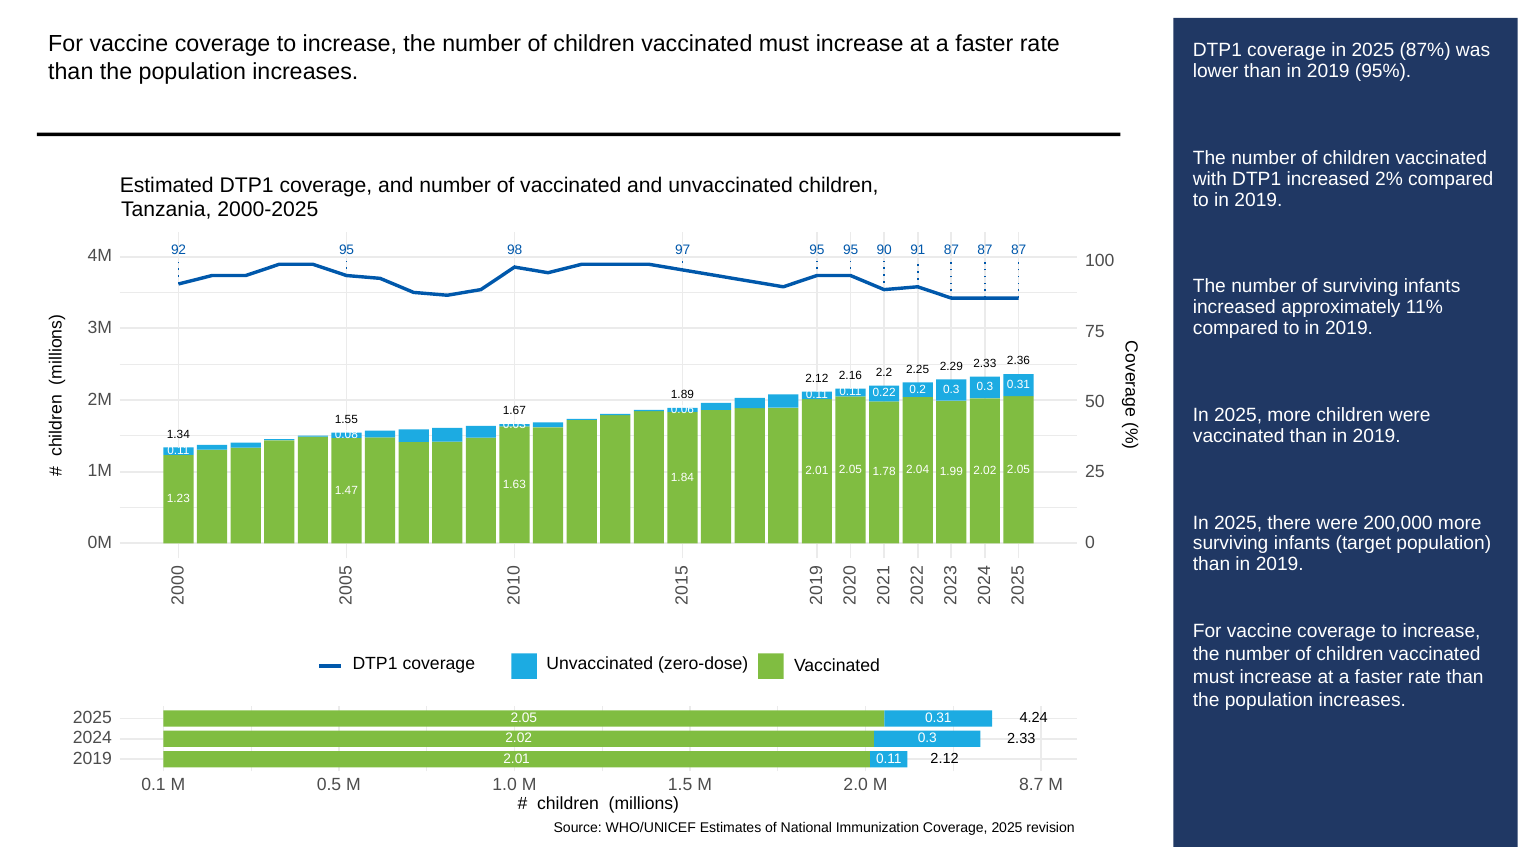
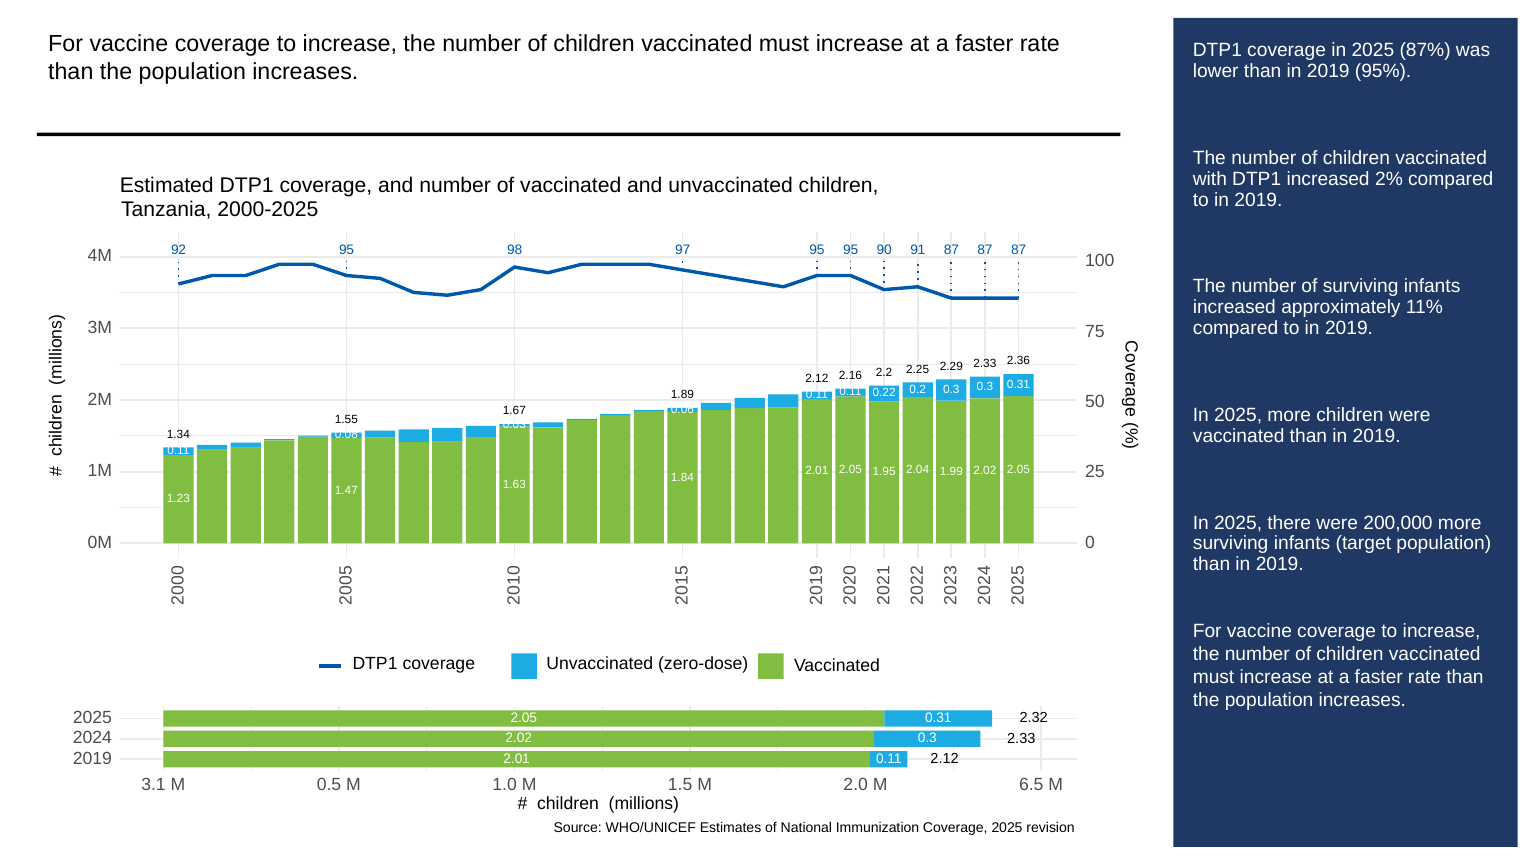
1.78: 1.78 -> 1.95 (884, 472)
4.24: 4.24 -> 2.32 (1034, 718)
0.1: 0.1 -> 3.1 (154, 785)
8.7: 8.7 -> 6.5 (1031, 785)
